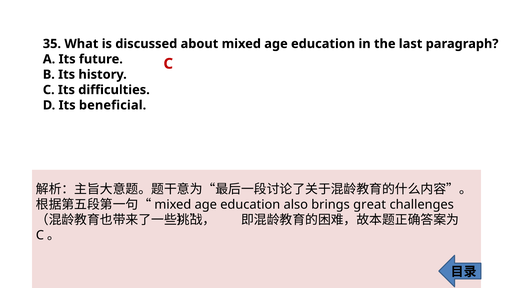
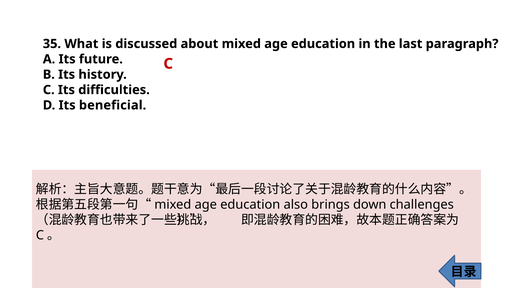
great: great -> down (370, 205)
